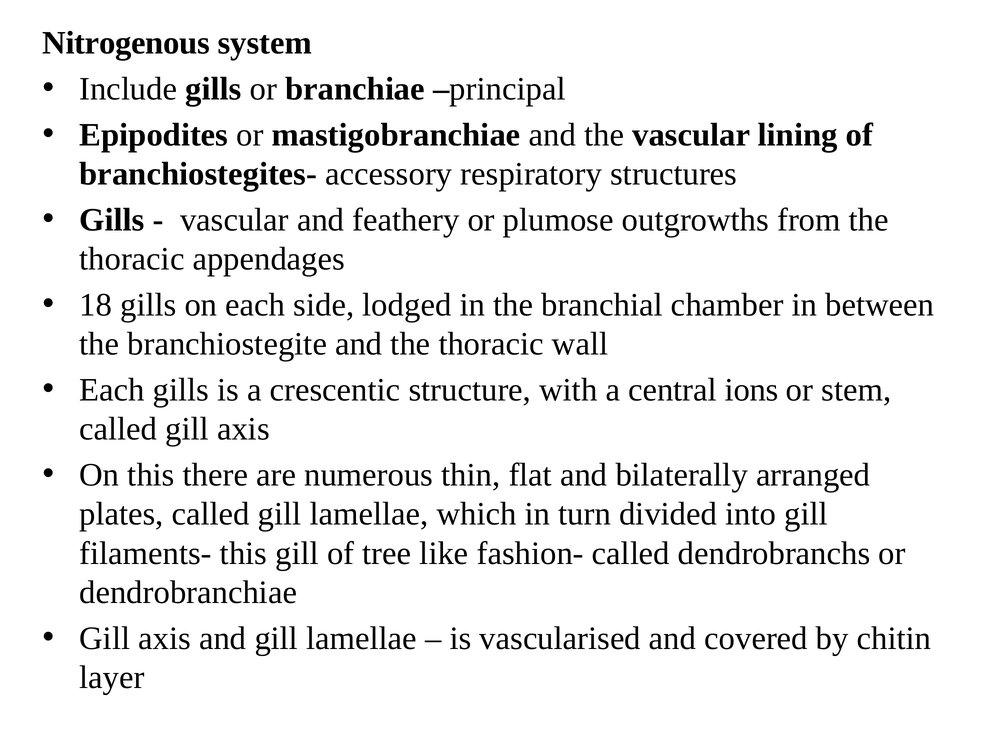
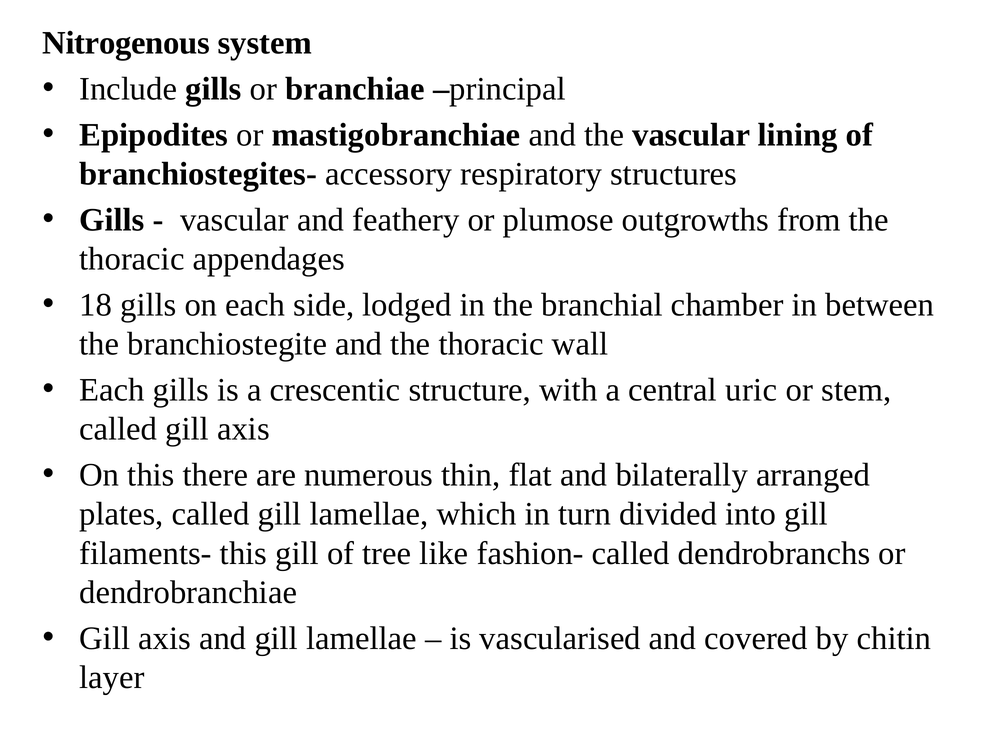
ions: ions -> uric (751, 390)
